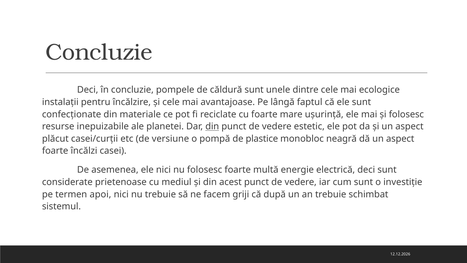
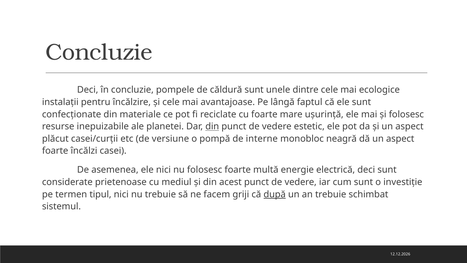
plastice: plastice -> interne (262, 139)
apoi: apoi -> tipul (100, 194)
după underline: none -> present (275, 194)
